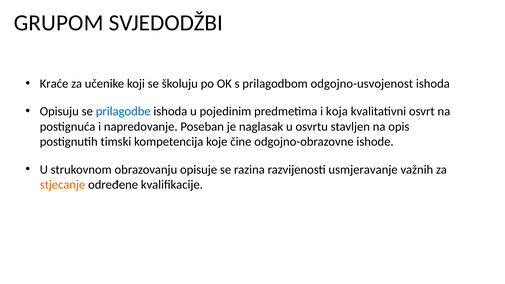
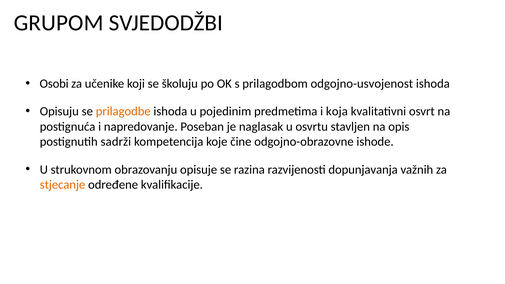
Kraće: Kraće -> Osobi (54, 84)
prilagodbe colour: blue -> orange (123, 111)
timski: timski -> sadrži (116, 142)
usmjeravanje: usmjeravanje -> dopunjavanja (363, 170)
